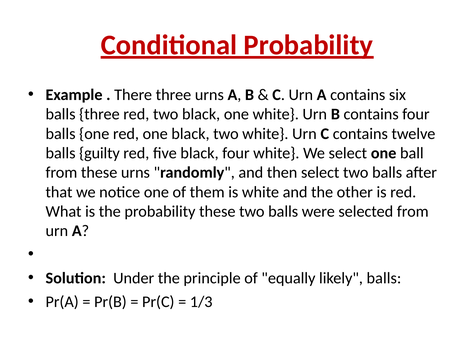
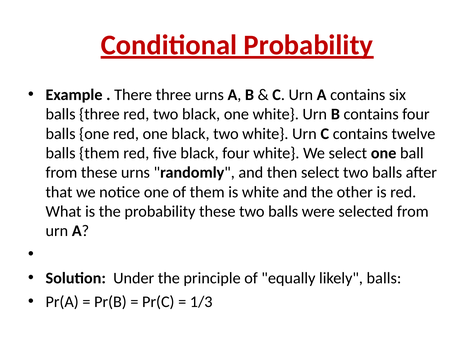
balls guilty: guilty -> them (99, 153)
